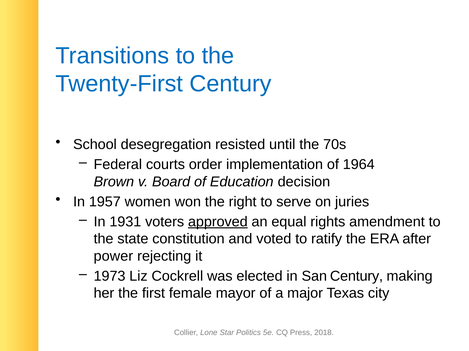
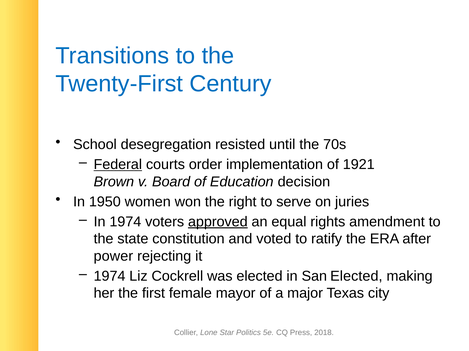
Federal underline: none -> present (118, 165)
1964: 1964 -> 1921 (359, 165)
1957: 1957 -> 1950 (105, 202)
In 1931: 1931 -> 1974 (125, 222)
1973: 1973 -> 1974 (110, 277)
San Century: Century -> Elected (356, 277)
